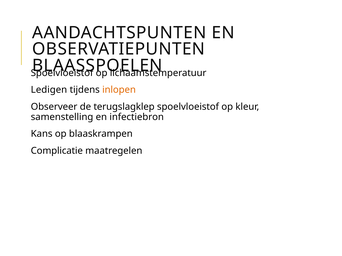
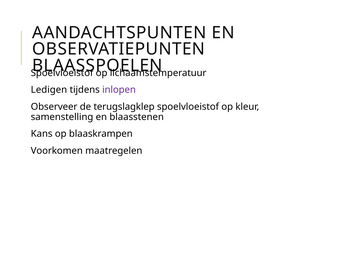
inlopen colour: orange -> purple (119, 90)
infectiebron: infectiebron -> blaasstenen (137, 117)
Complicatie: Complicatie -> Voorkomen (57, 151)
